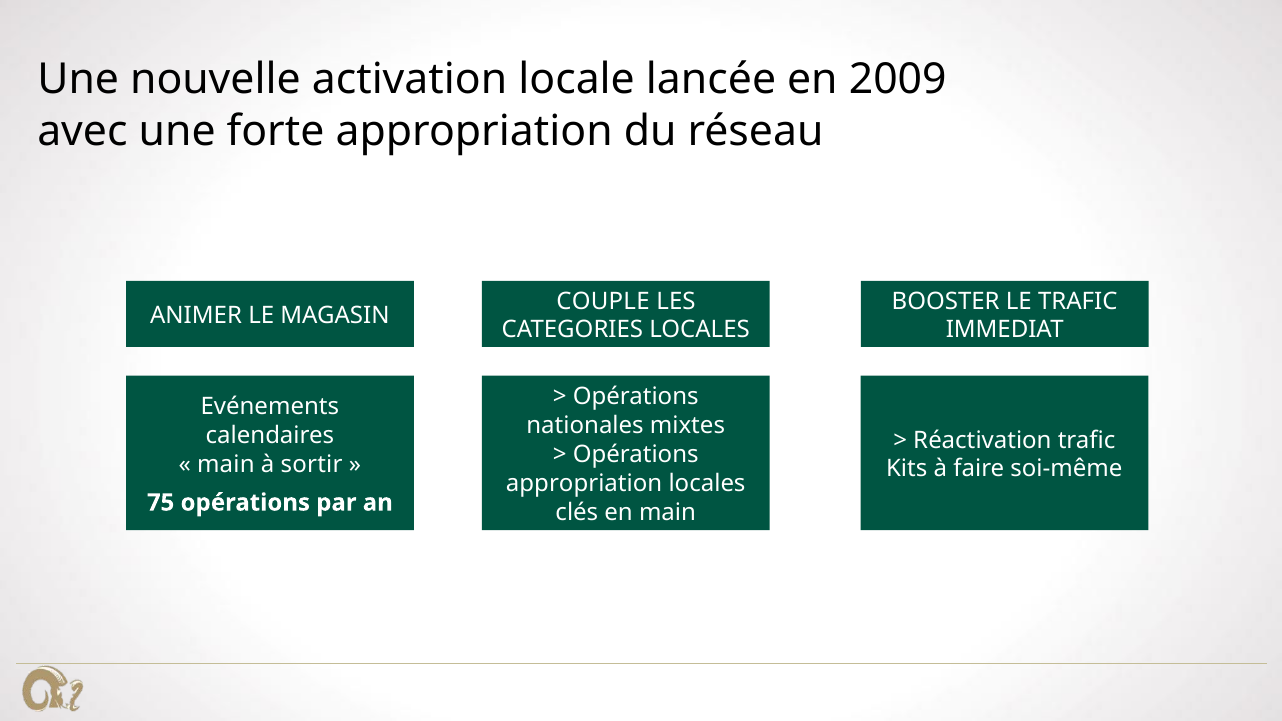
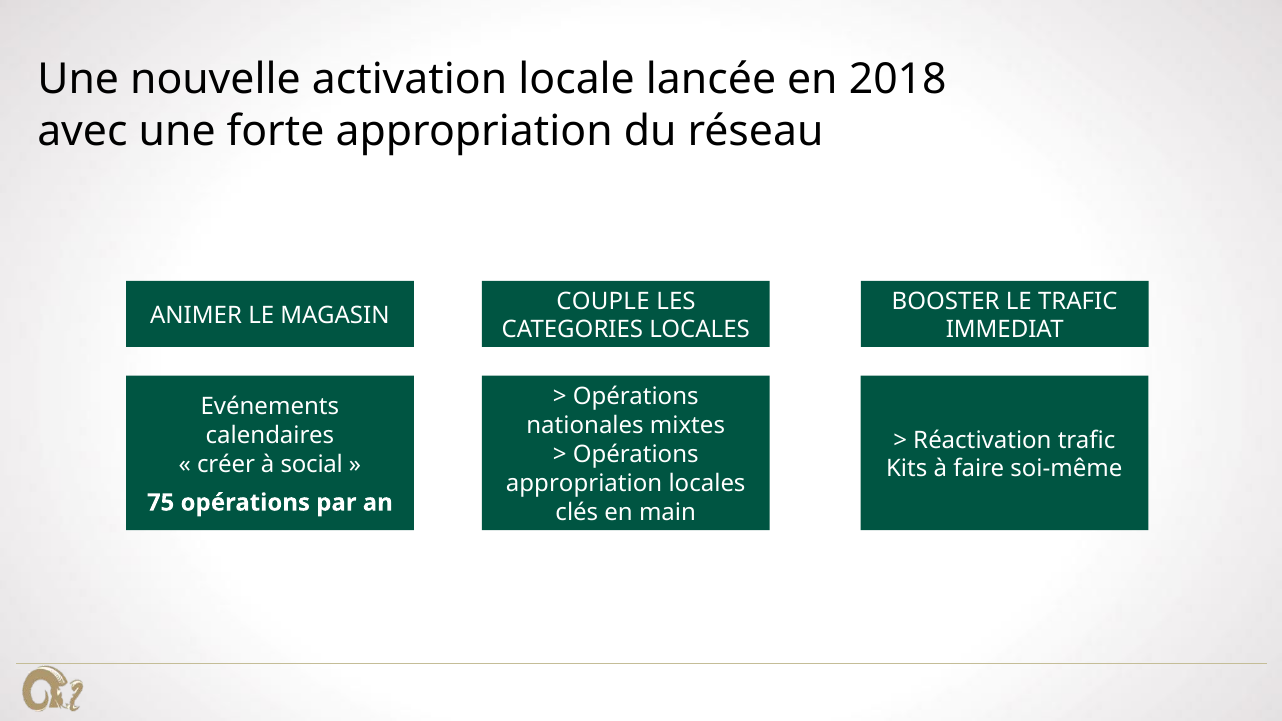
2009: 2009 -> 2018 (898, 80)
main: main -> créer (226, 464)
sortir: sortir -> social (312, 464)
